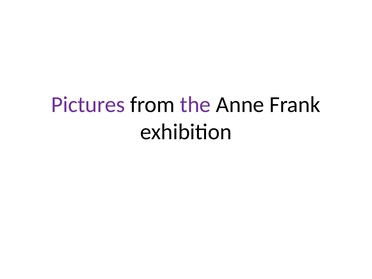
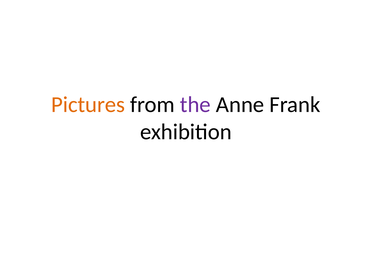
Pictures colour: purple -> orange (88, 105)
